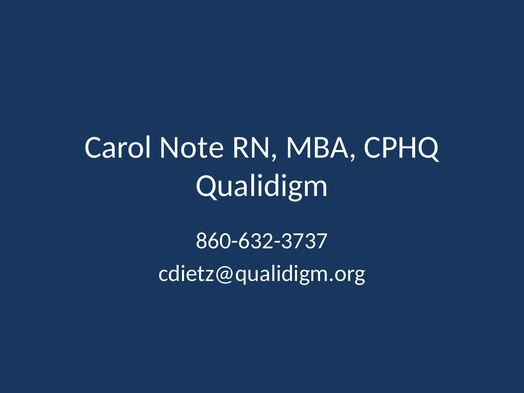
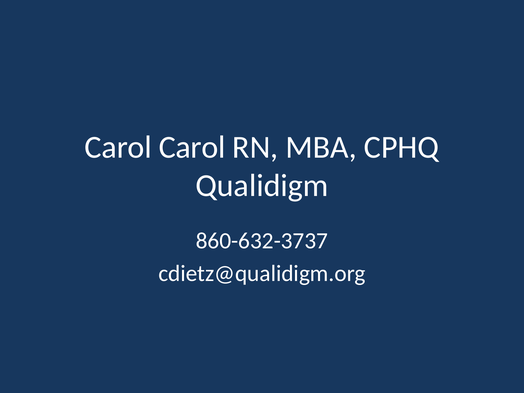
Carol Note: Note -> Carol (192, 147)
